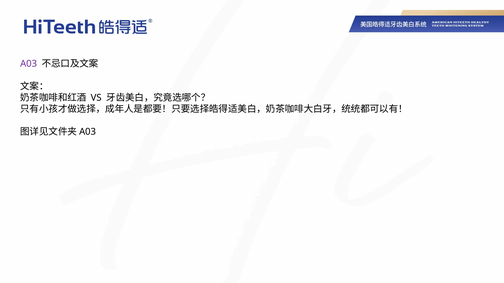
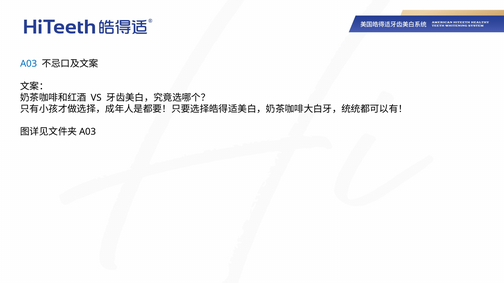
A03 colour: purple -> blue (29, 64)
